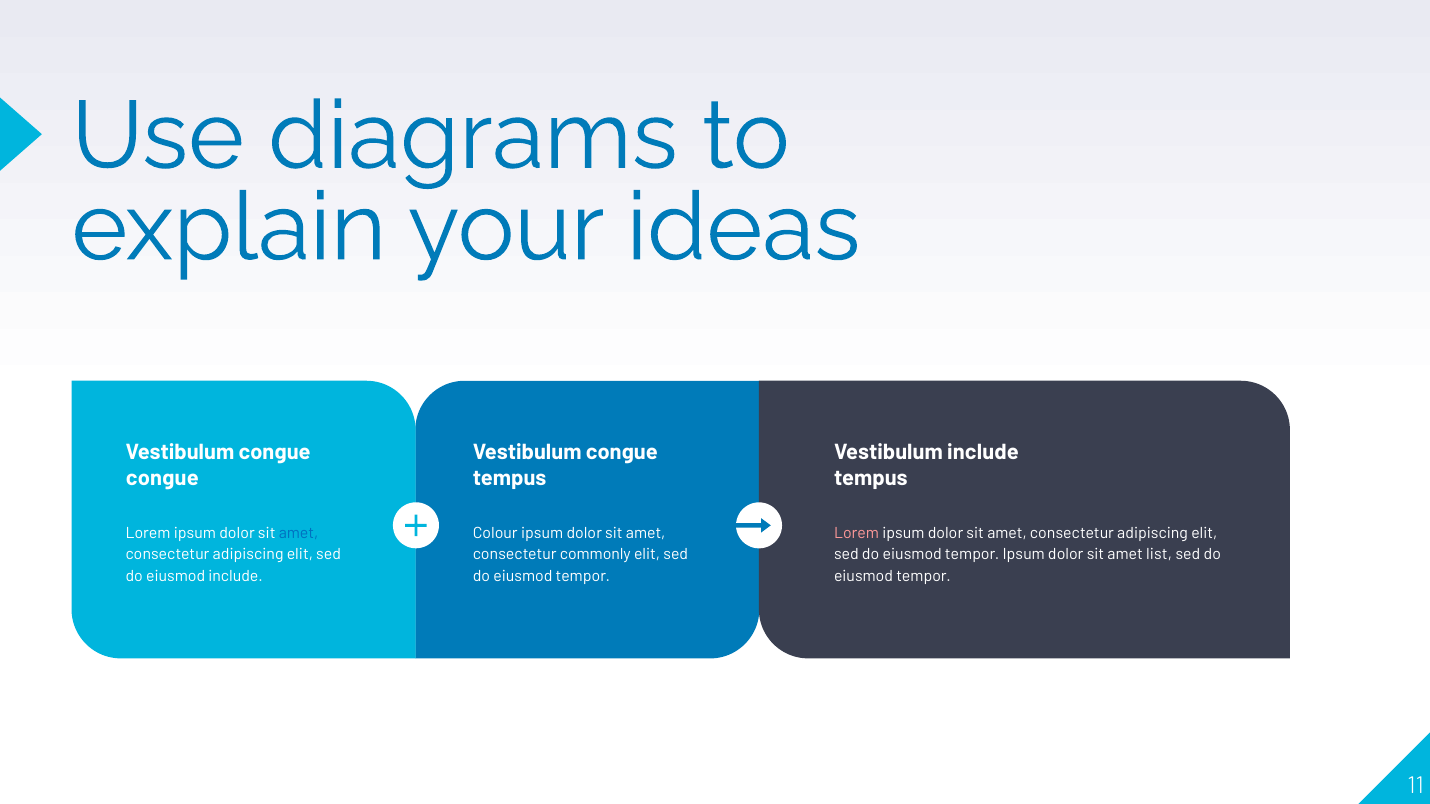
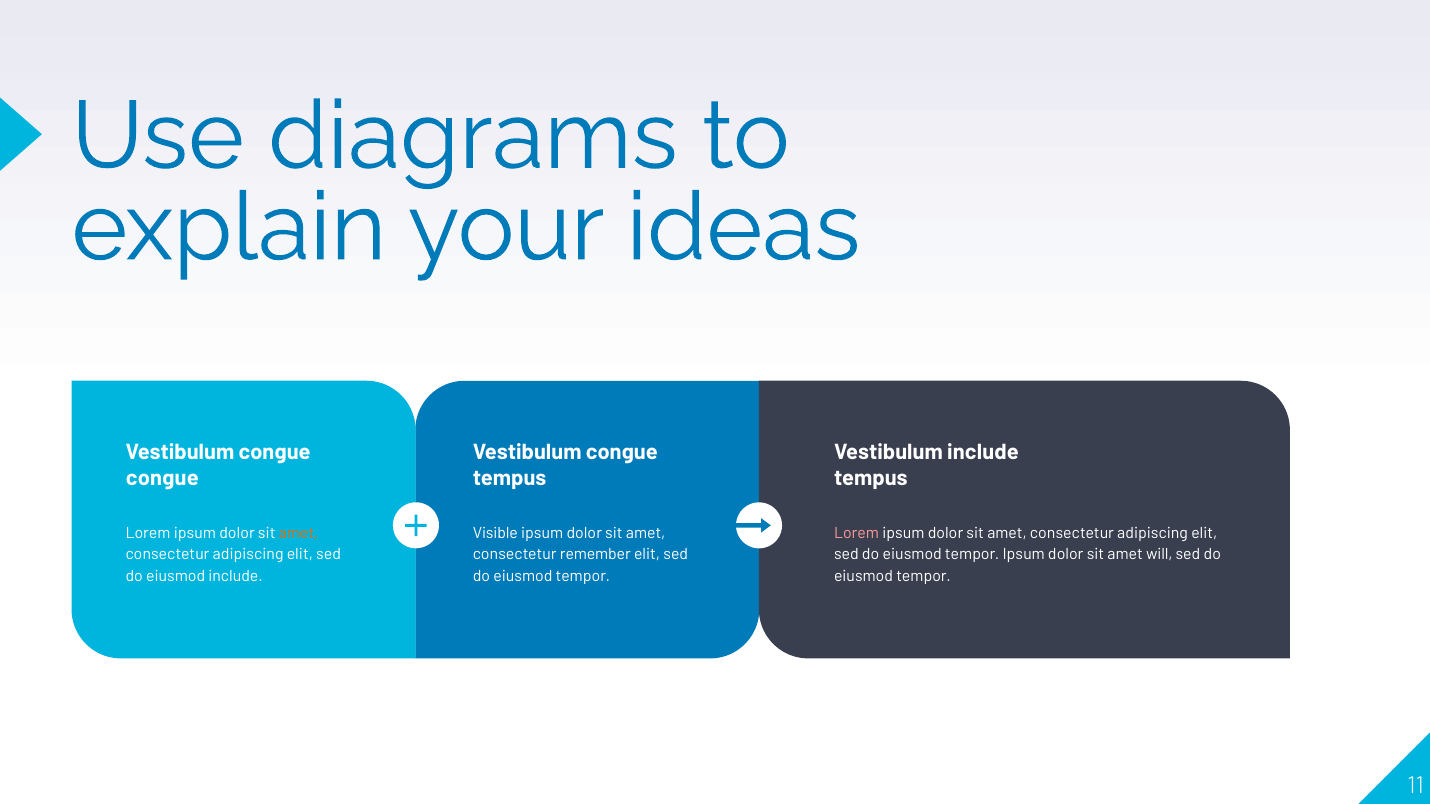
amet colour: blue -> orange (299, 533)
Colour: Colour -> Visible (495, 533)
commonly: commonly -> remember (595, 555)
list: list -> will (1159, 555)
